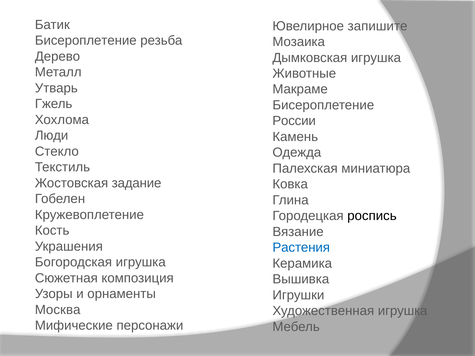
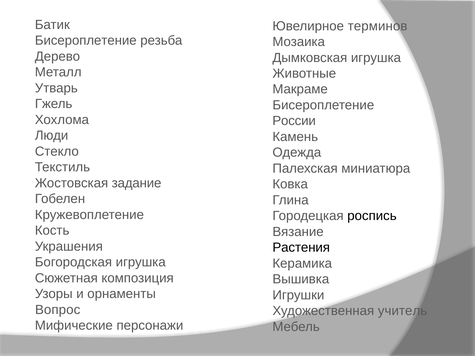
запишите: запишите -> терминов (378, 26)
Растения colour: blue -> black (301, 248)
Москва: Москва -> Вопрос (58, 310)
Художественная игрушка: игрушка -> учитель (403, 311)
